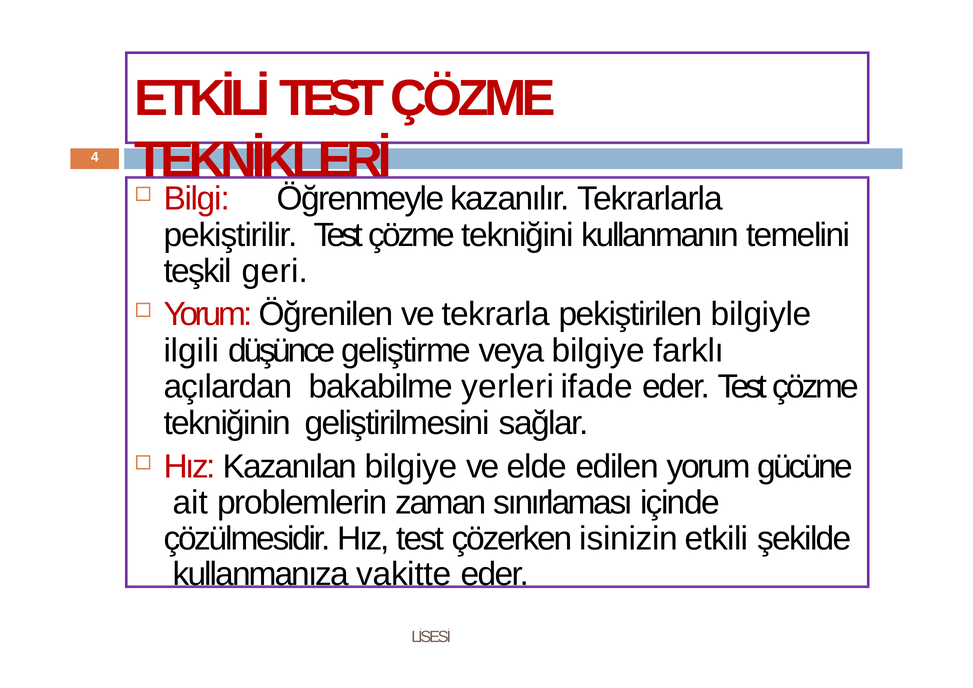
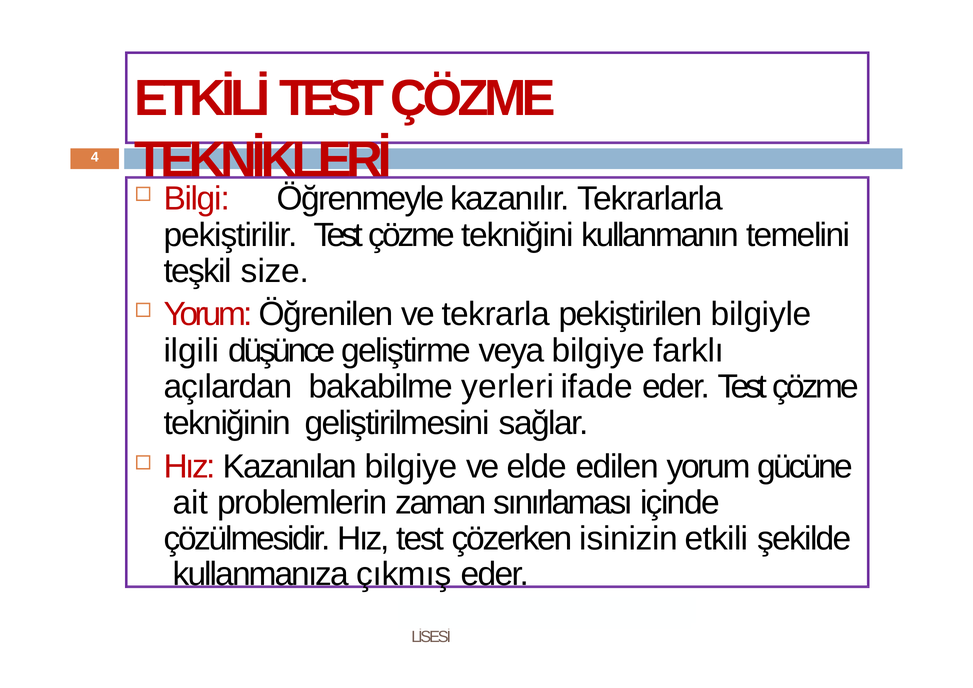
geri: geri -> size (275, 271)
vakitte: vakitte -> çıkmış (404, 574)
